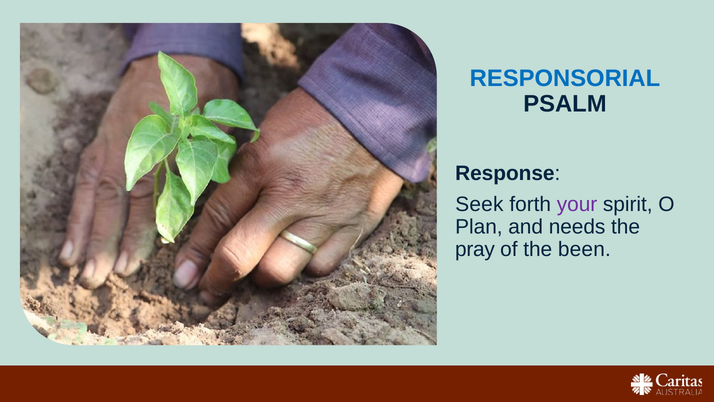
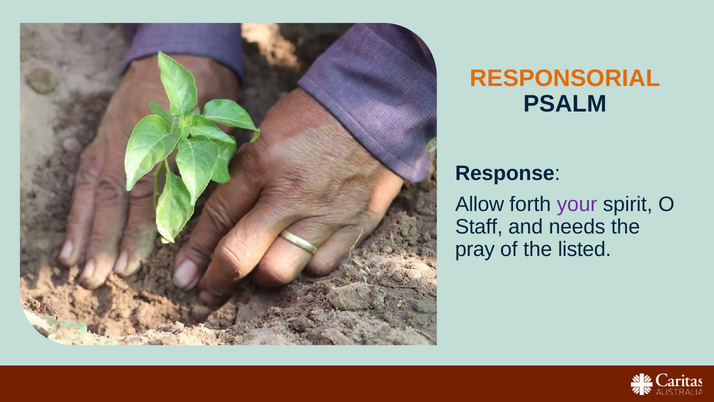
RESPONSORIAL colour: blue -> orange (565, 78)
Seek: Seek -> Allow (480, 204)
Plan: Plan -> Staff (479, 227)
been: been -> listed (585, 249)
